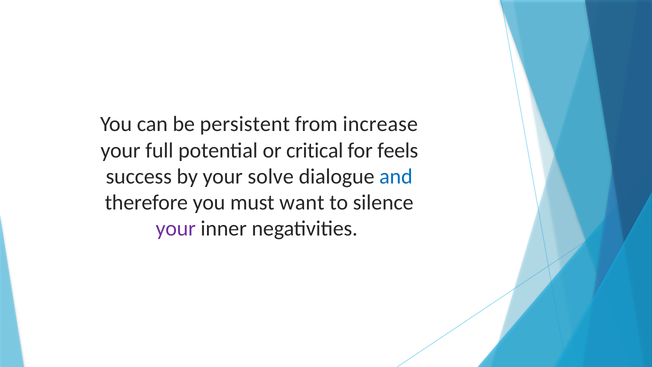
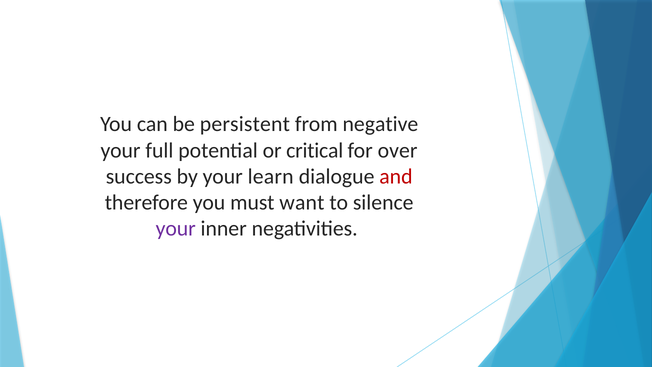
increase: increase -> negative (380, 124)
feels: feels -> over (398, 150)
solve: solve -> learn (271, 176)
and colour: blue -> red (396, 176)
